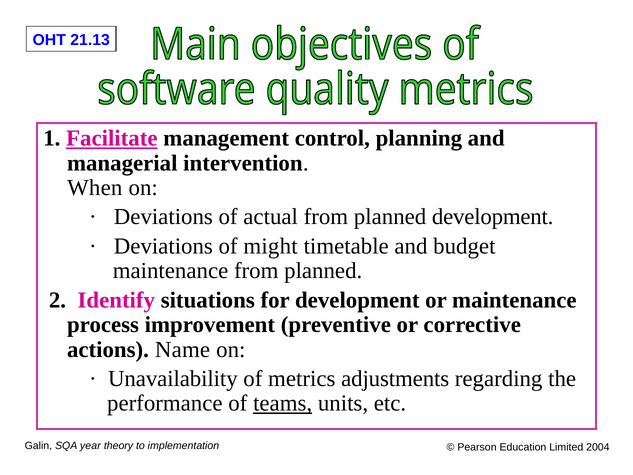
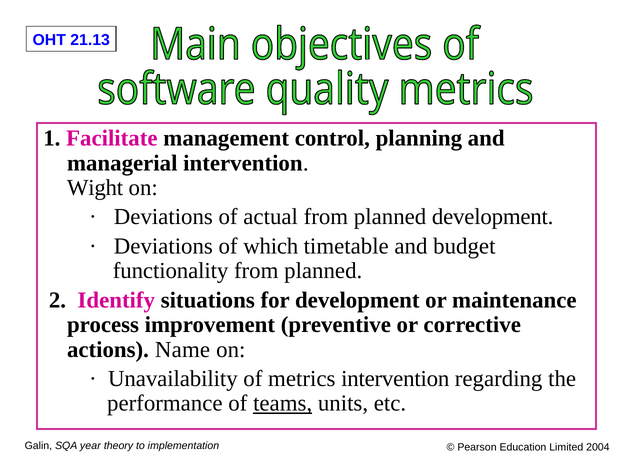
Facilitate underline: present -> none (112, 138)
When: When -> Wight (95, 188)
might: might -> which (271, 246)
maintenance: maintenance -> functionality (171, 271)
metrics adjustments: adjustments -> intervention (395, 379)
